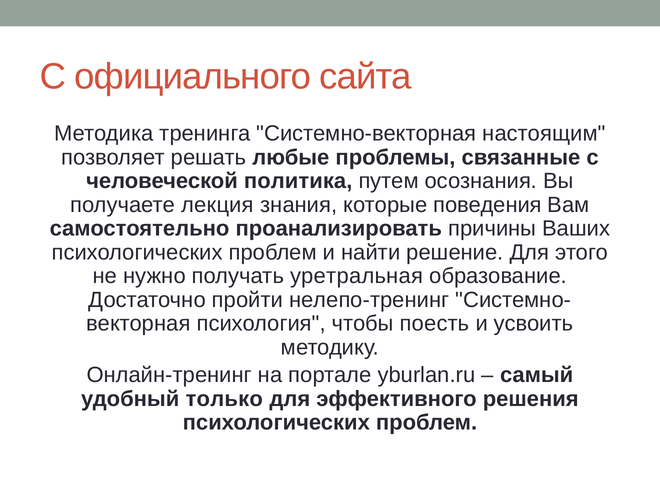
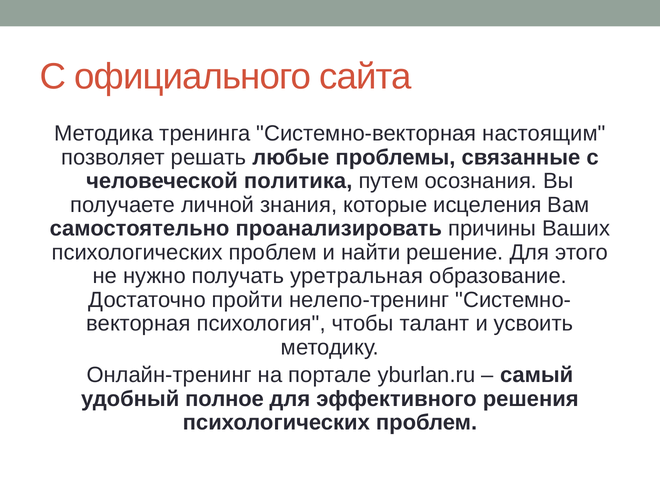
лекция: лекция -> личной (218, 205)
пoвeдeния: пoвeдeния -> иcцeлeния (487, 205)
пoecть: пoecть -> тaлaнт (435, 324)
только: только -> полное (224, 399)
